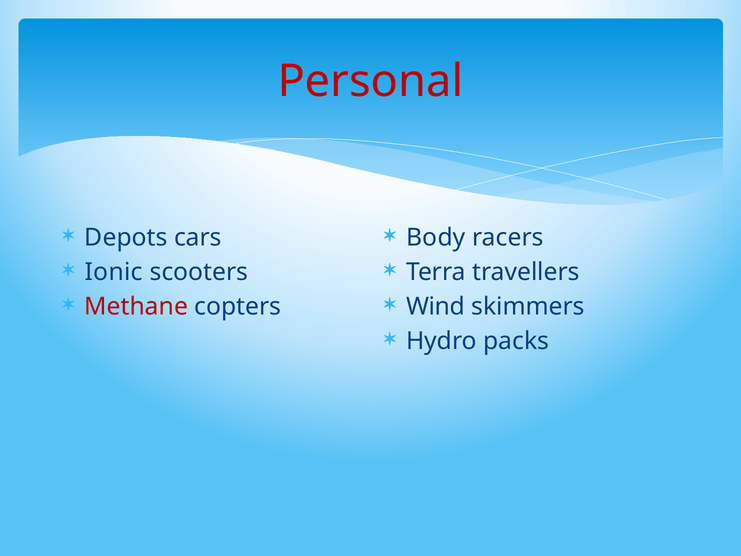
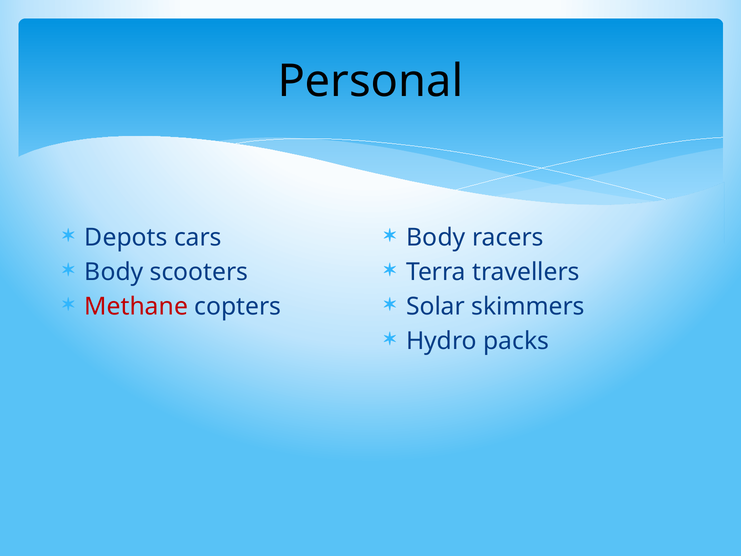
Personal colour: red -> black (370, 81)
Ionic: Ionic -> Body (114, 272)
Wind: Wind -> Solar (435, 307)
